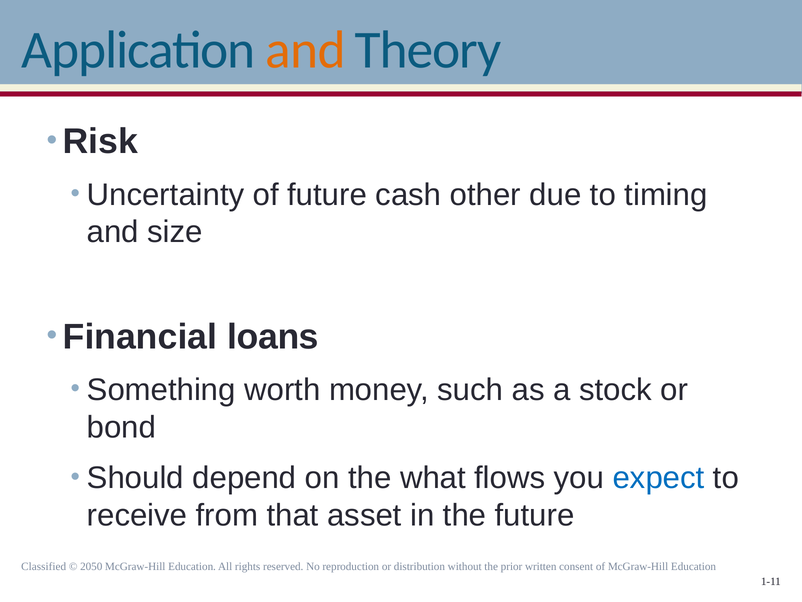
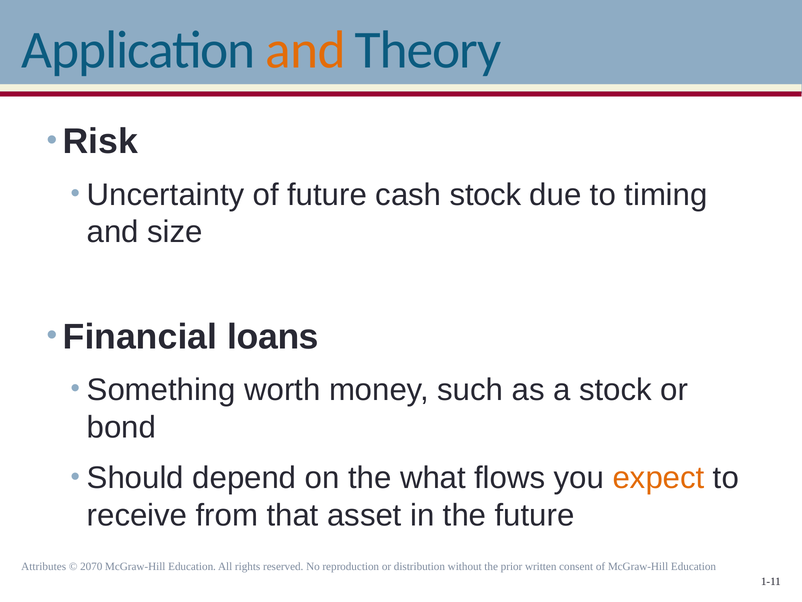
cash other: other -> stock (486, 195)
expect colour: blue -> orange (659, 478)
Classified: Classified -> Attributes (44, 566)
2050: 2050 -> 2070 (91, 566)
